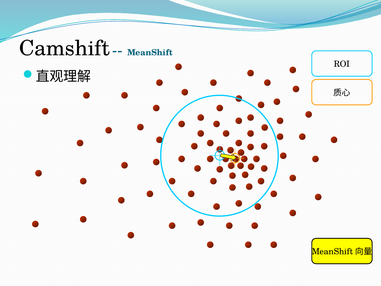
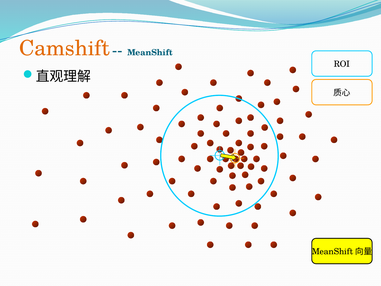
Camshift colour: black -> orange (64, 48)
